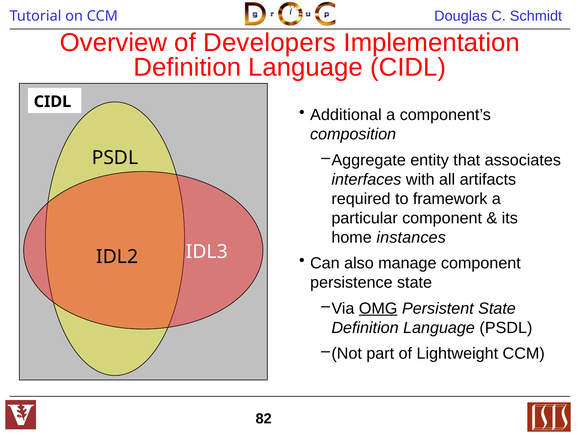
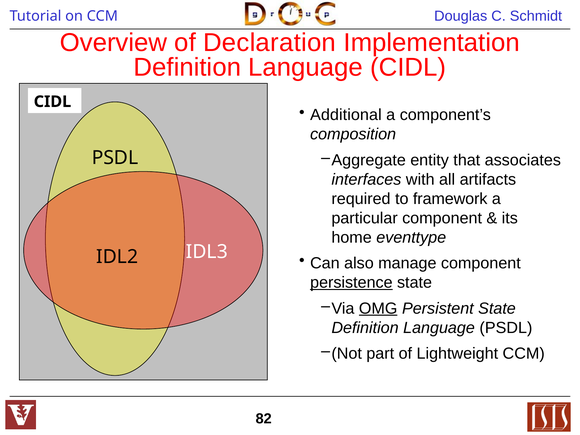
Developers: Developers -> Declaration (270, 43)
instances: instances -> eventtype (411, 237)
persistence underline: none -> present (351, 283)
